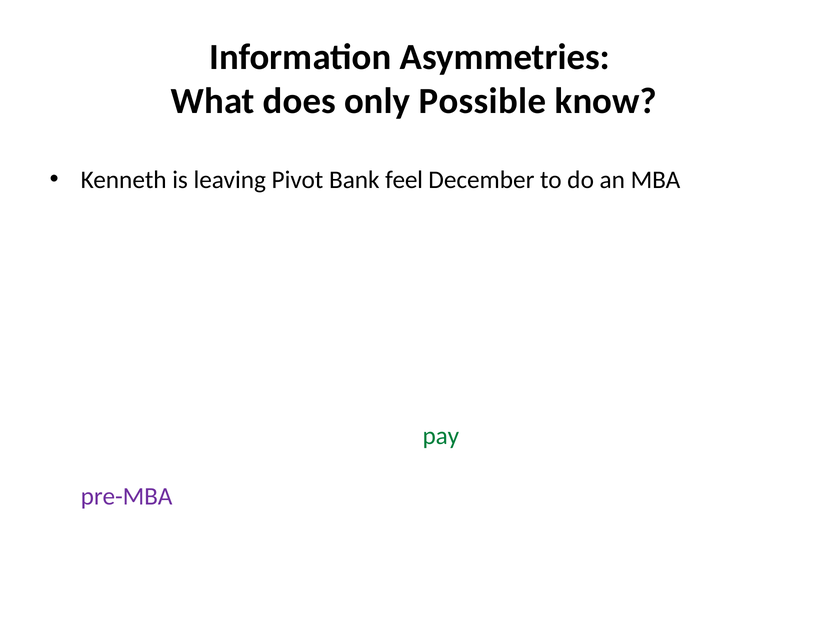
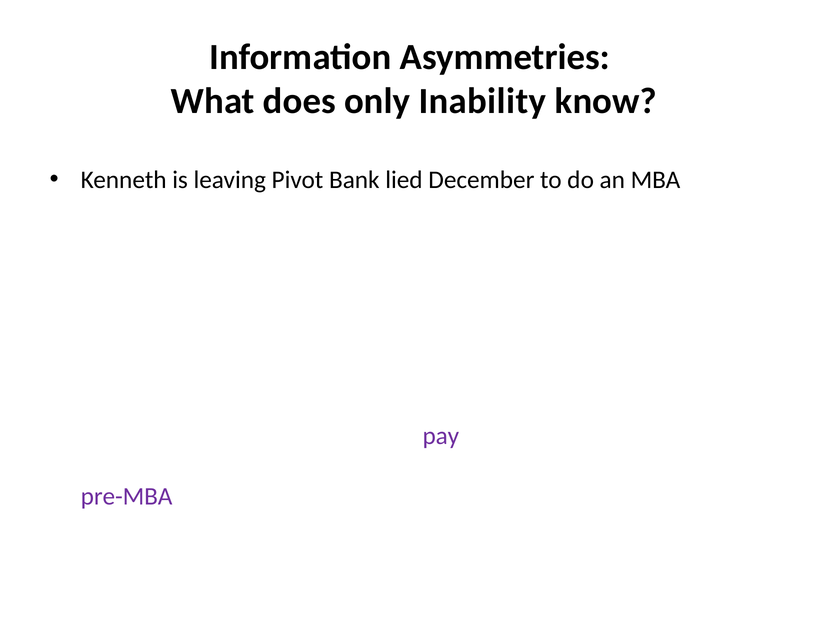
Possible: Possible -> Inability (482, 101)
feel: feel -> lied (404, 180)
pay colour: green -> purple (441, 436)
